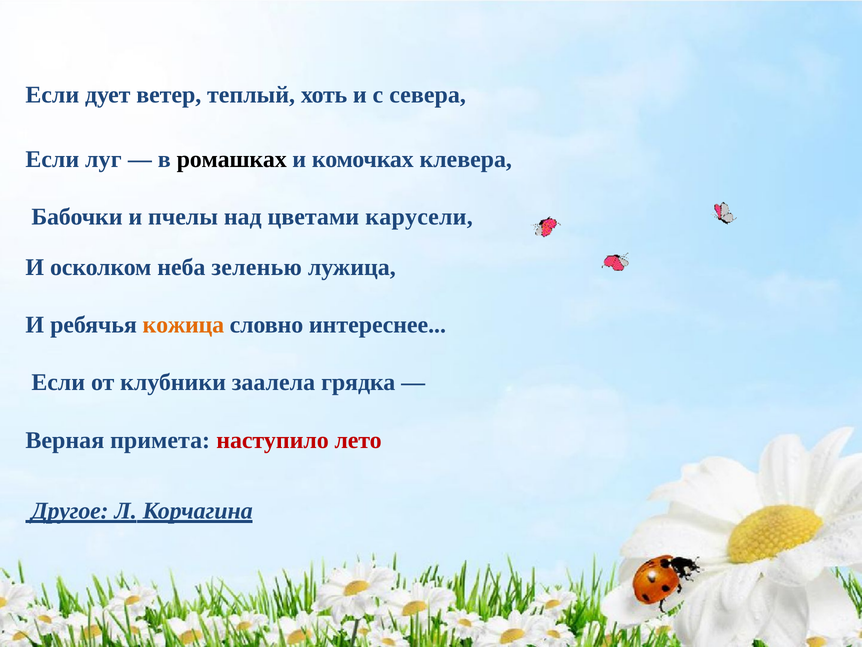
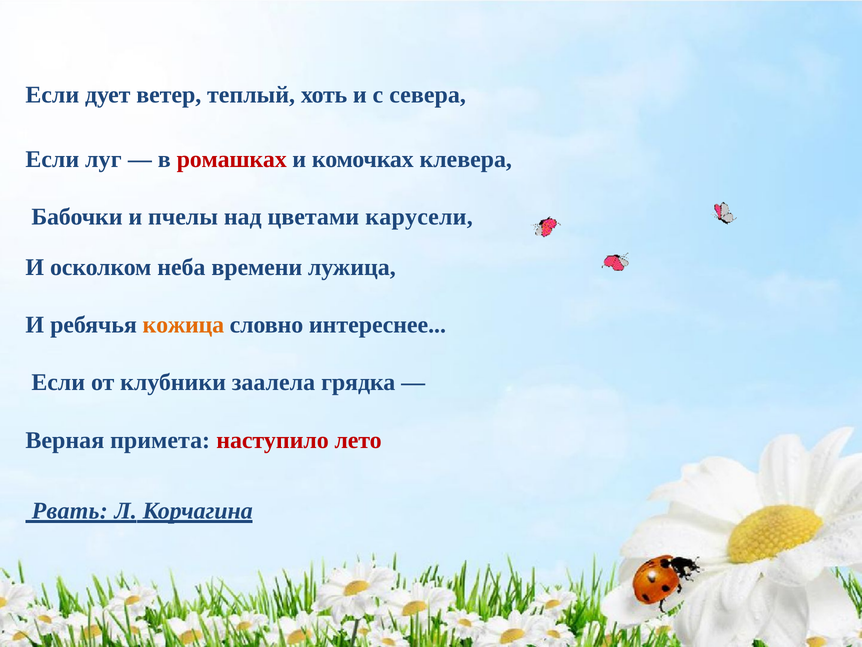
ромашках colour: black -> red (232, 159)
зеленью: зеленью -> времени (257, 267)
Другое: Другое -> Рвать (70, 510)
